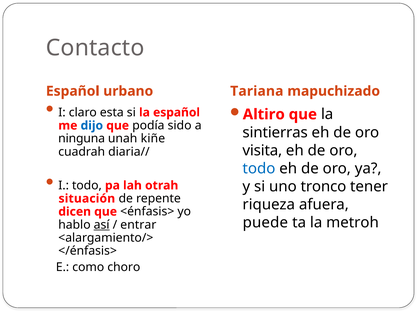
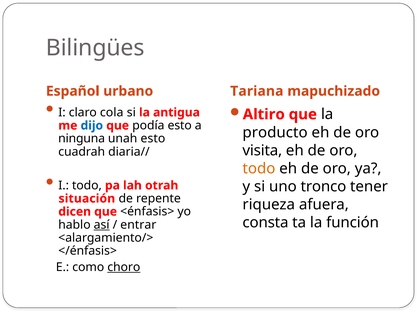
Contacto: Contacto -> Bilingües (95, 48)
esta: esta -> cola (112, 113)
la español: español -> antigua (176, 113)
podía sido: sido -> esto (180, 126)
sintierras: sintierras -> producto (275, 133)
unah kiñe: kiñe -> esto (153, 139)
todo colour: blue -> orange (259, 169)
puede: puede -> consta (265, 223)
metroh: metroh -> función (353, 223)
choro underline: none -> present (124, 268)
